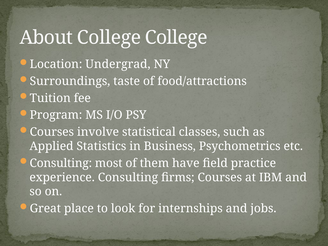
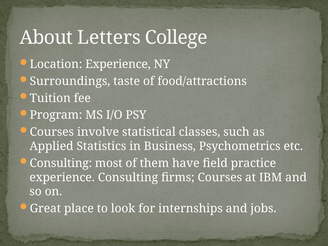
About College: College -> Letters (109, 37)
Location Undergrad: Undergrad -> Experience (118, 64)
